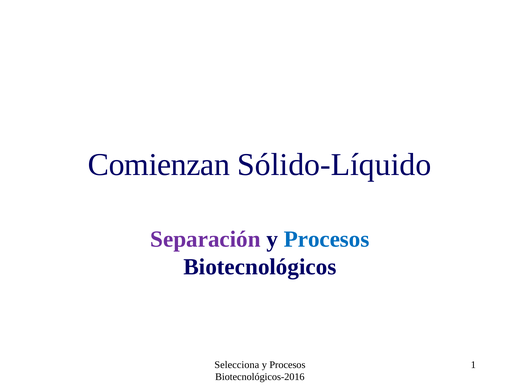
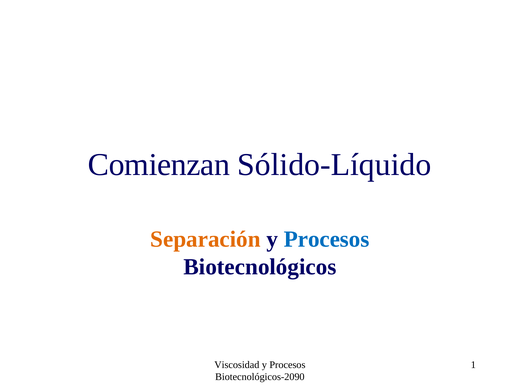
Separación colour: purple -> orange (206, 239)
Selecciona: Selecciona -> Viscosidad (237, 365)
Biotecnológicos-2016: Biotecnológicos-2016 -> Biotecnológicos-2090 (260, 377)
